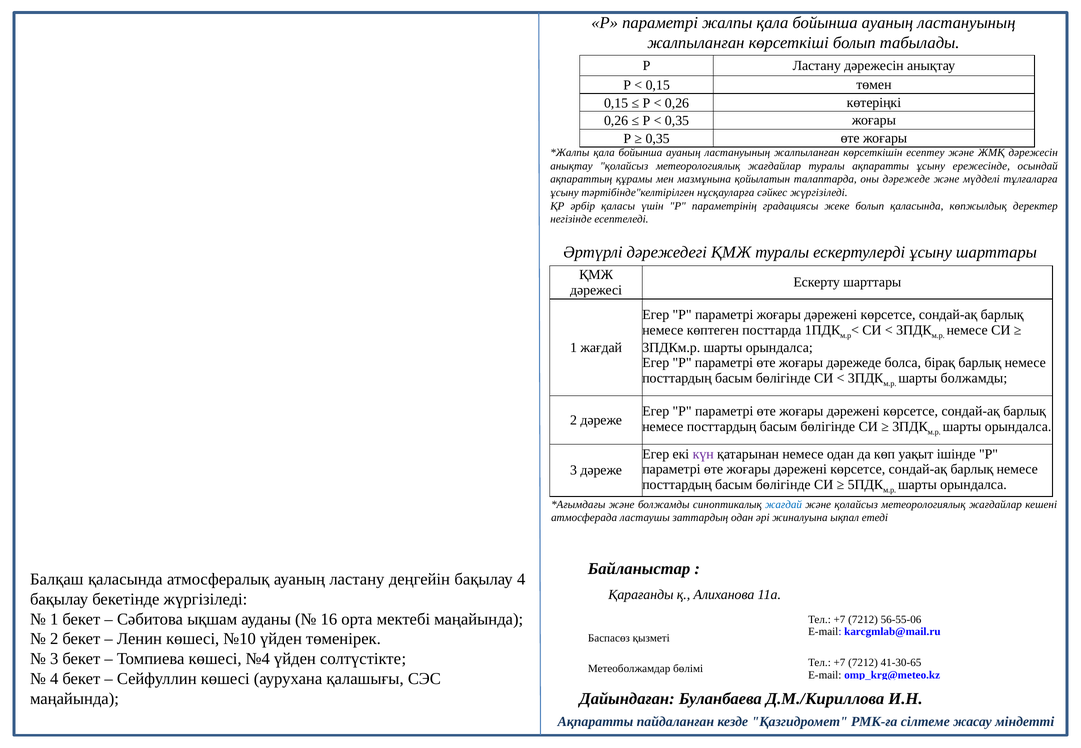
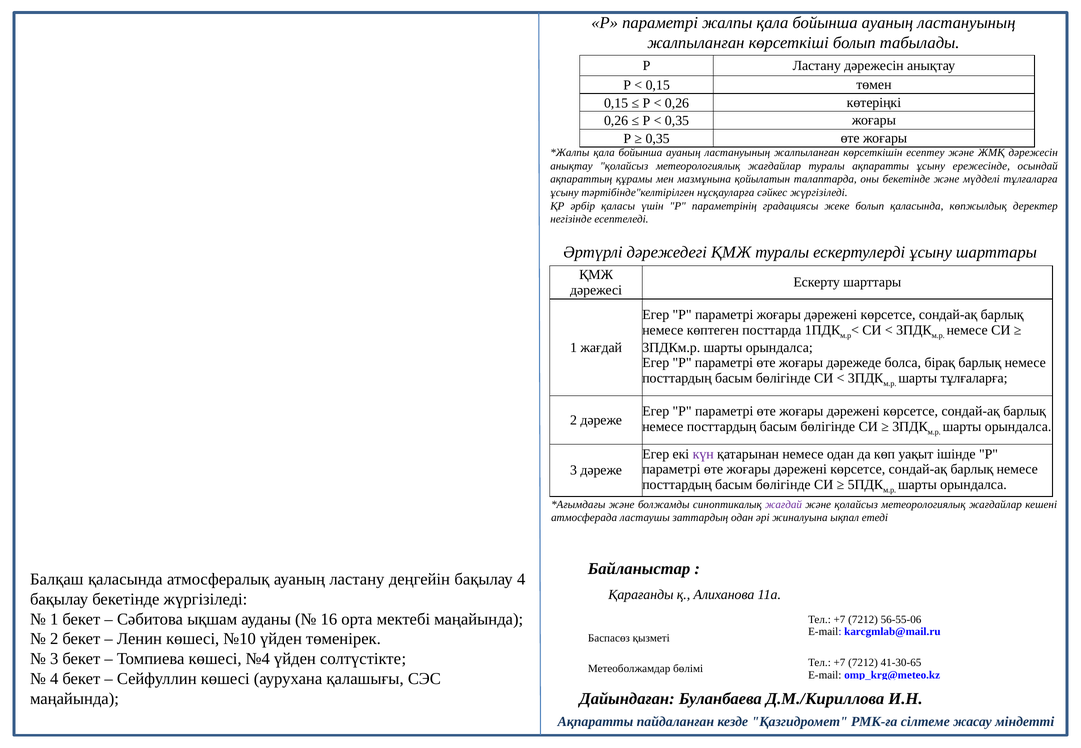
оны дәрежеде: дәрежеде -> бекетінде (906, 179)
шарты болжамды: болжамды -> тұлғаларға (974, 378)
жағдай colour: blue -> purple (784, 505)
